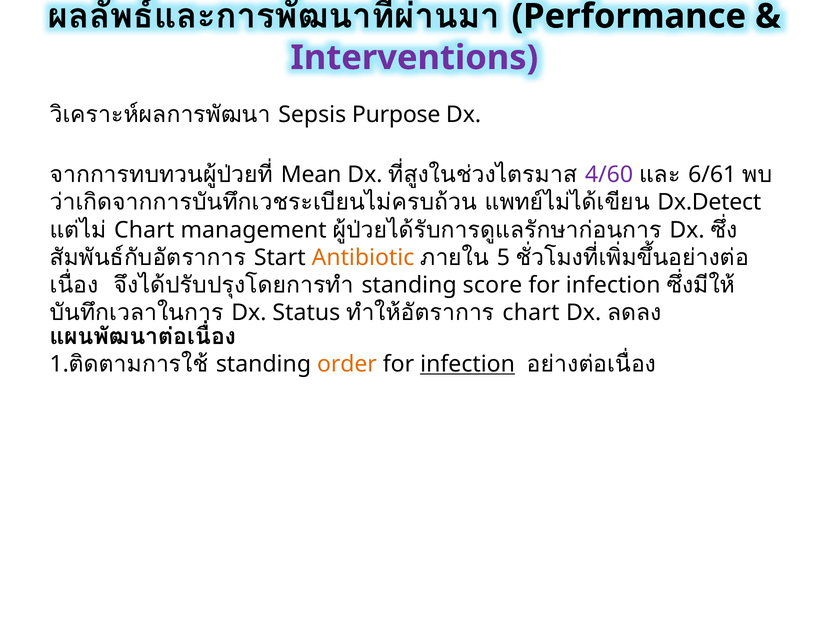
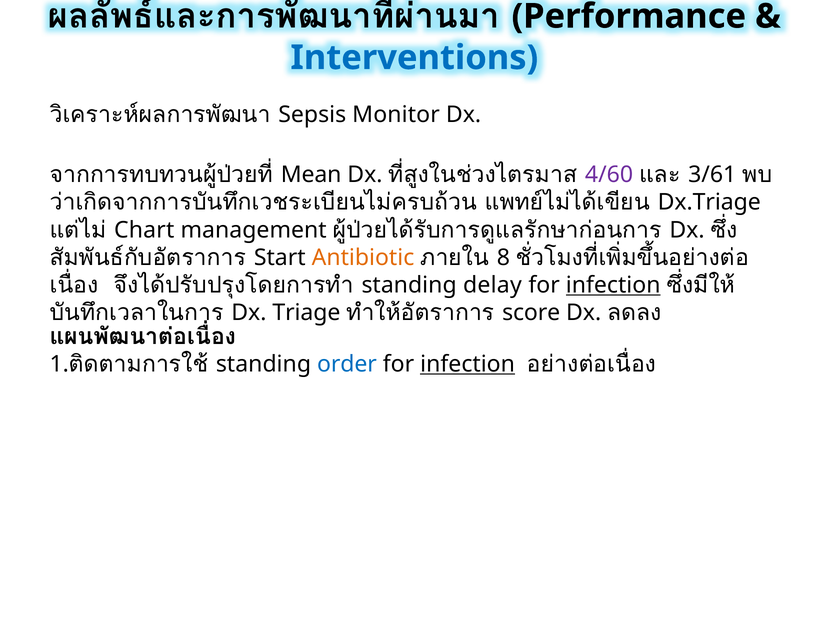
Interventions colour: purple -> blue (414, 58)
Purpose: Purpose -> Monitor (396, 115)
6/61: 6/61 -> 3/61 (712, 175)
Dx.Detect: Dx.Detect -> Dx.Triage (709, 203)
5: 5 -> 8 (503, 258)
score: score -> delay (492, 285)
infection underline: none -> present (613, 285)
Status: Status -> Triage (306, 313)
chart: chart -> score (531, 313)
order colour: orange -> blue (347, 365)
